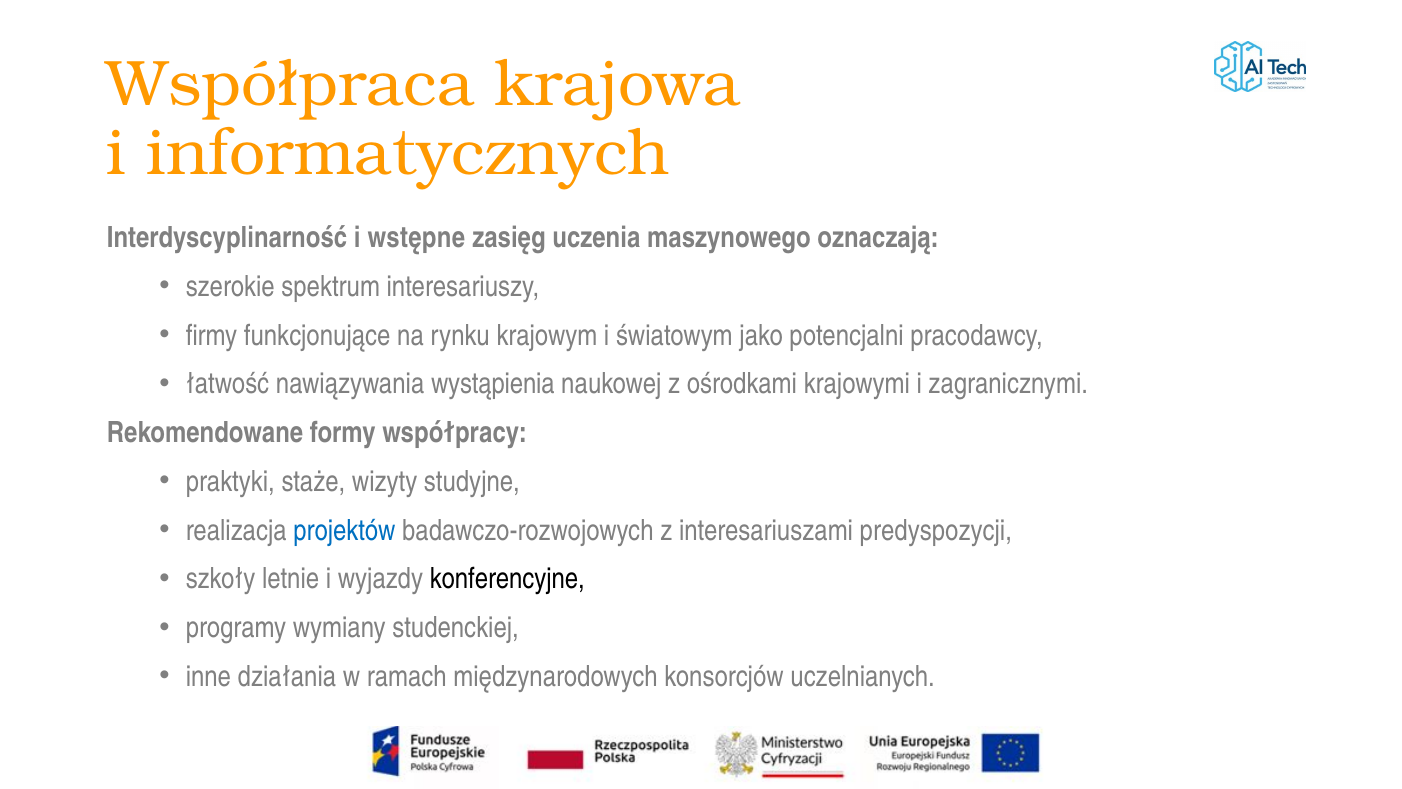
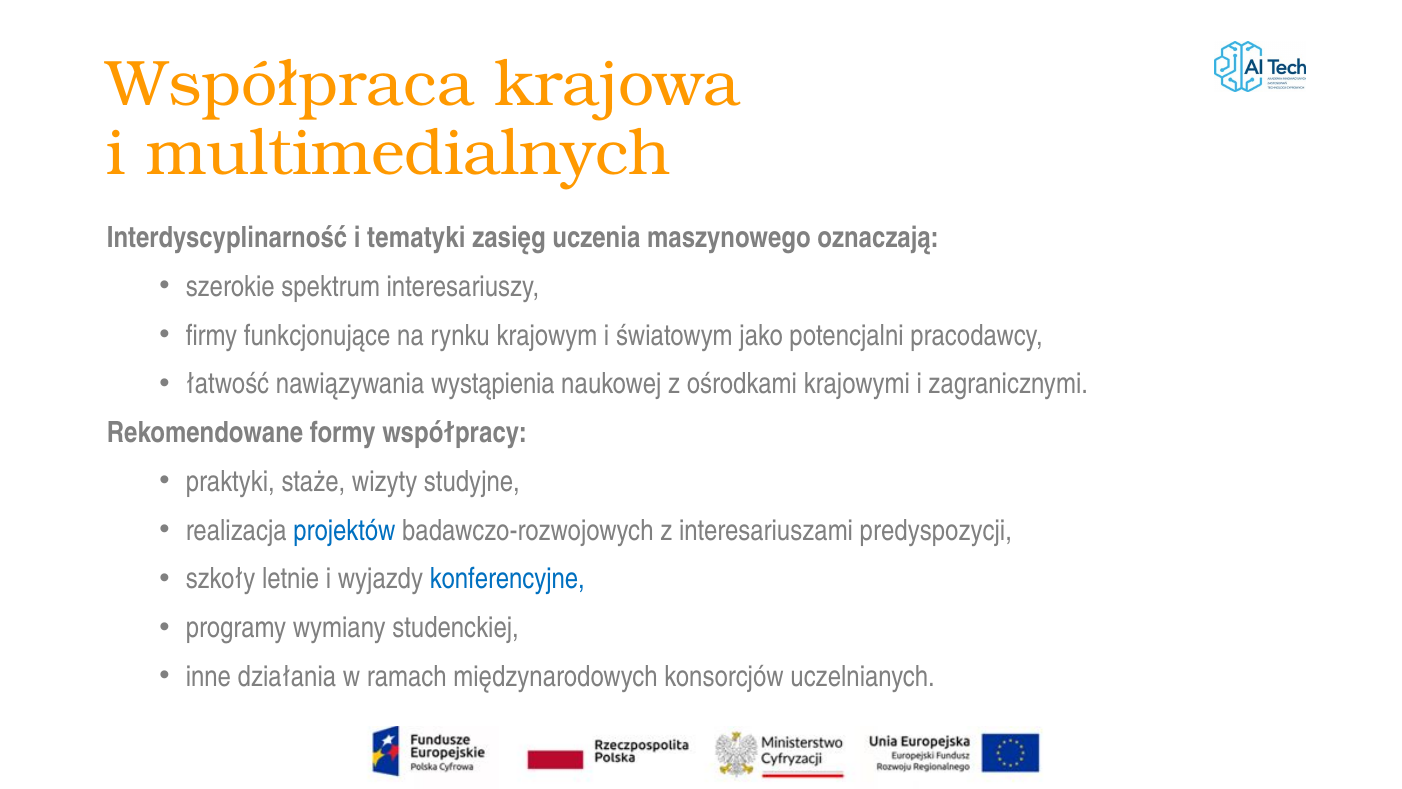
informatycznych: informatycznych -> multimedialnych (409, 154)
wstępne: wstępne -> tematyki (416, 238)
konferencyjne colour: black -> blue (507, 579)
